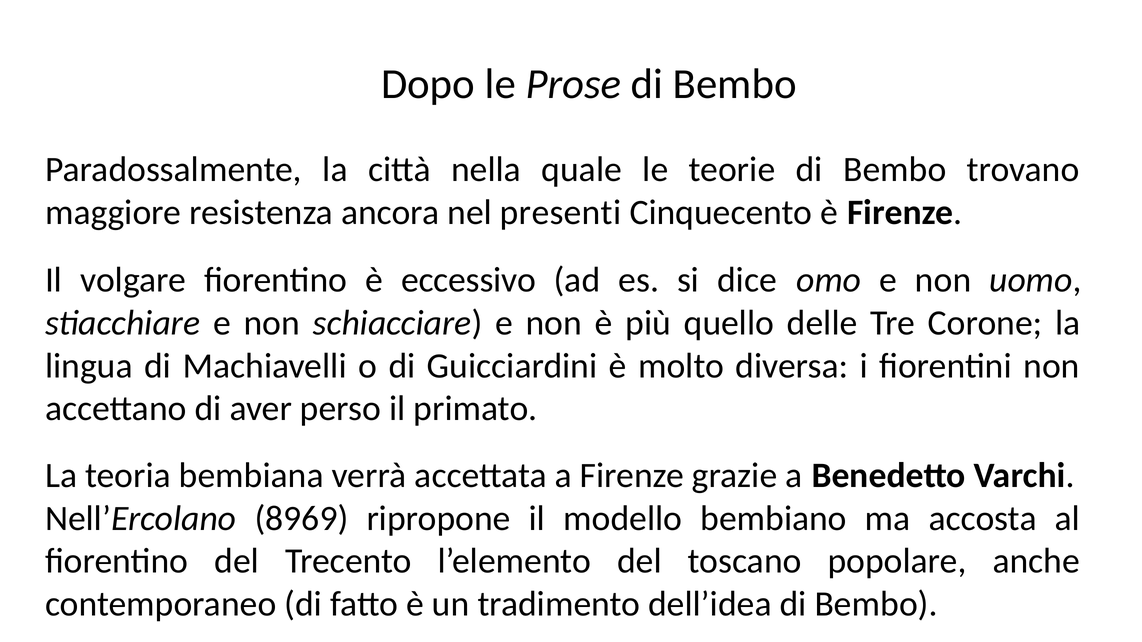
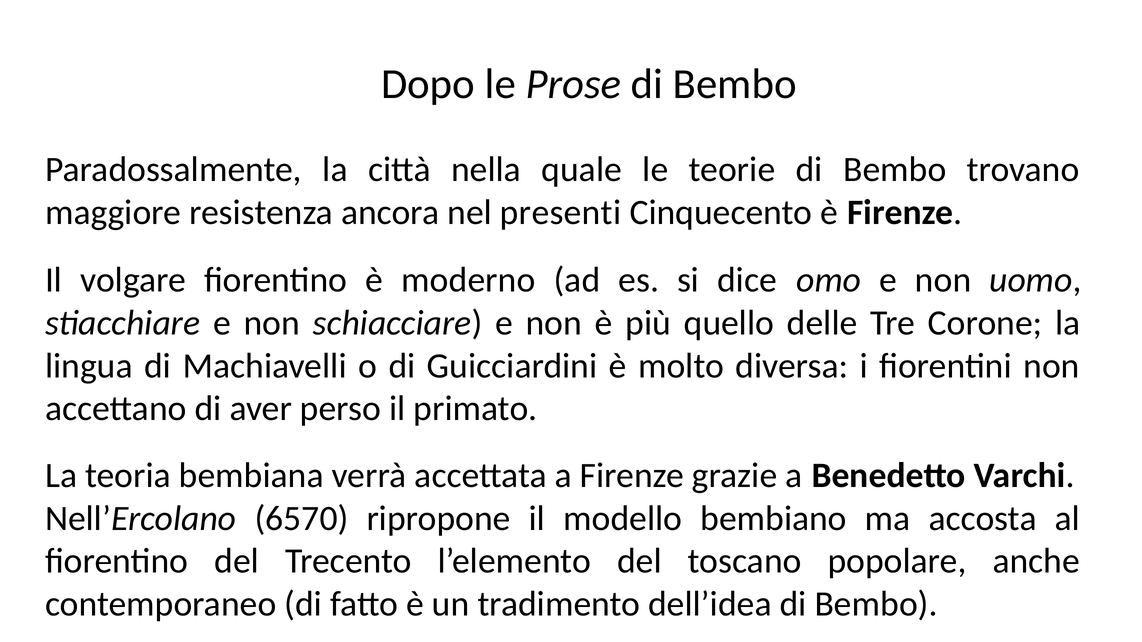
eccessivo: eccessivo -> moderno (468, 280)
8969: 8969 -> 6570 (301, 519)
